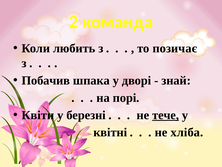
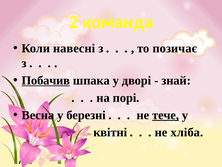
любить: любить -> навесні (74, 48)
Побачив underline: none -> present (46, 80)
Квіти: Квіти -> Весна (38, 115)
